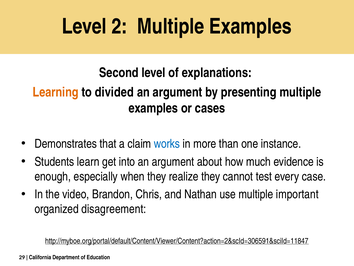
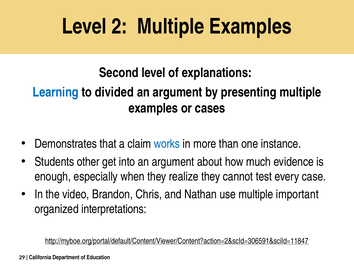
Learning colour: orange -> blue (56, 92)
learn: learn -> other (88, 161)
disagreement: disagreement -> interpretations (114, 209)
